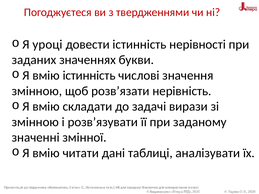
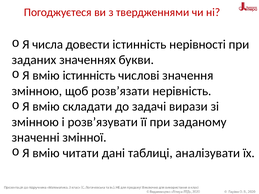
уроці: уроці -> числа (48, 44)
